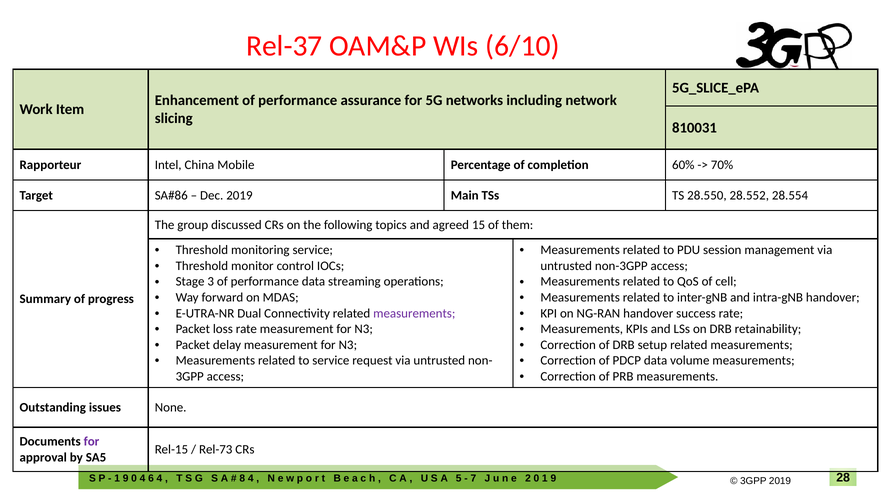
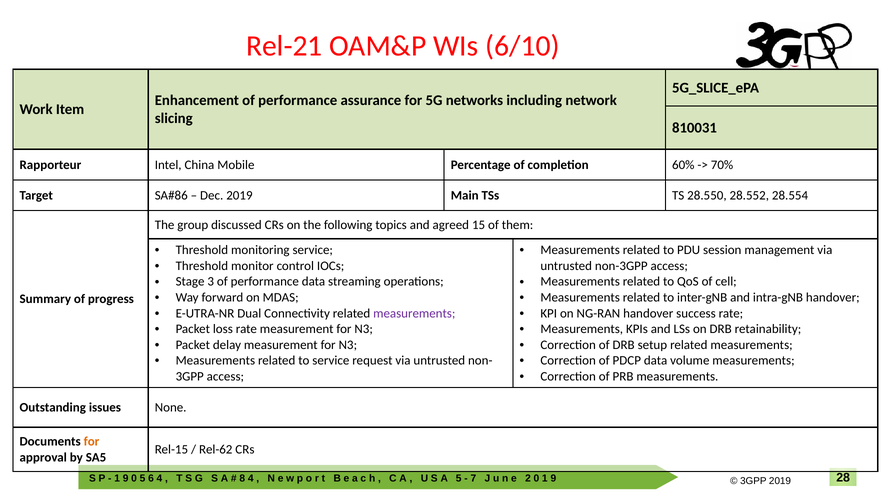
Rel-37: Rel-37 -> Rel-21 (284, 46)
for colour: purple -> orange (91, 442)
Rel-73: Rel-73 -> Rel-62 (216, 450)
4: 4 -> 5 (142, 478)
